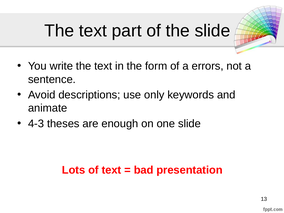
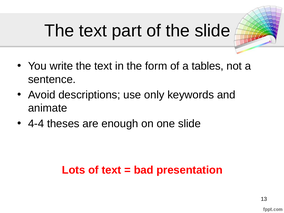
errors: errors -> tables (208, 66)
4-3: 4-3 -> 4-4 (36, 124)
